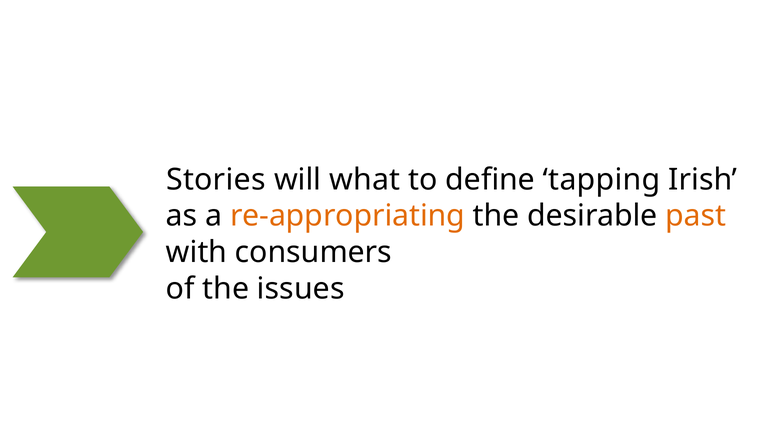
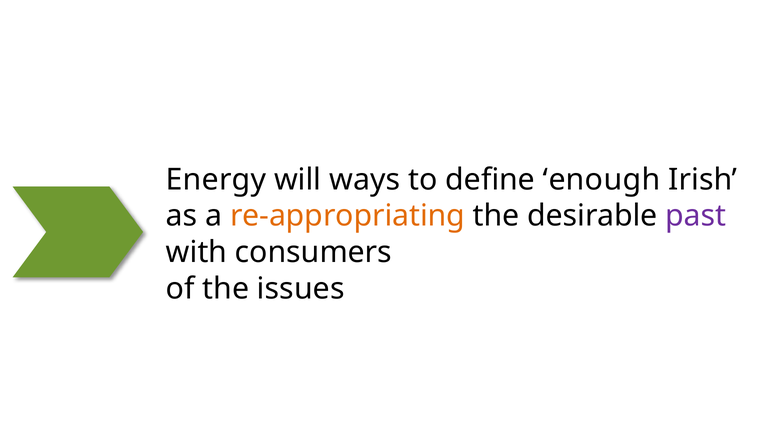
Stories: Stories -> Energy (216, 180)
what: what -> ways (365, 180)
tapping: tapping -> enough (602, 180)
past colour: orange -> purple (696, 216)
